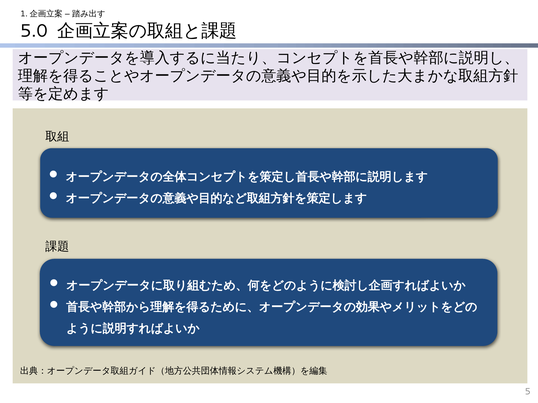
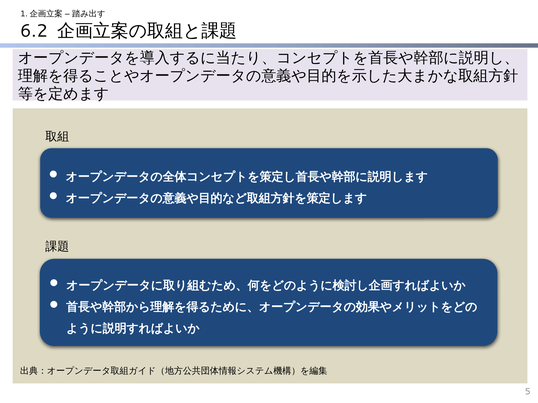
5.0: 5.0 -> 6.2 (34, 31)
